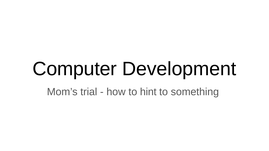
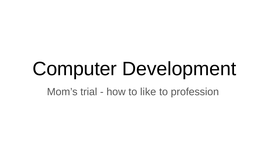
hint: hint -> like (148, 92)
something: something -> profession (195, 92)
